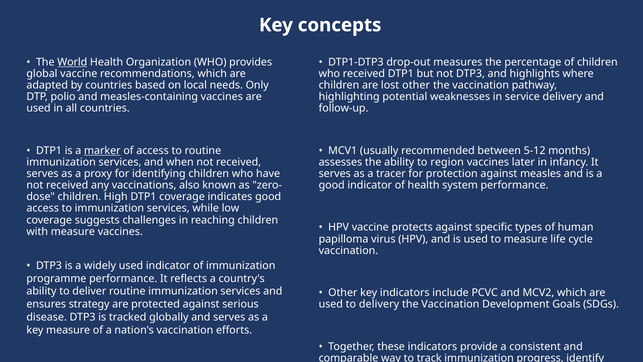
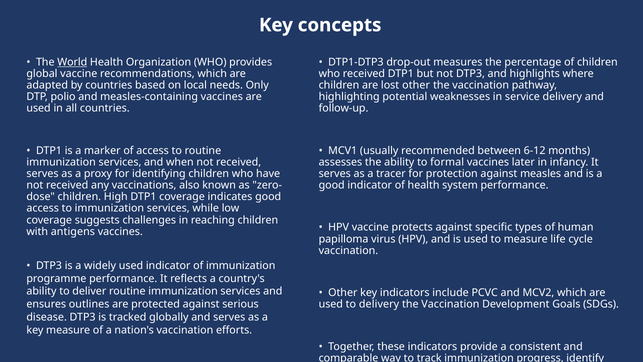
marker underline: present -> none (102, 150)
5-12: 5-12 -> 6-12 (535, 150)
region: region -> formal (447, 162)
with measure: measure -> antigens (73, 231)
strategy: strategy -> outlines (89, 304)
